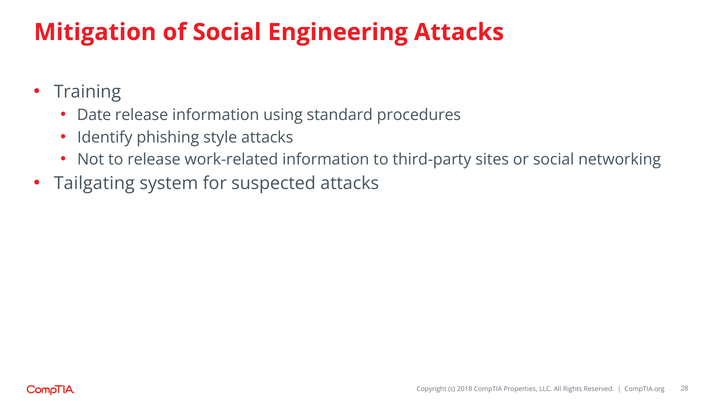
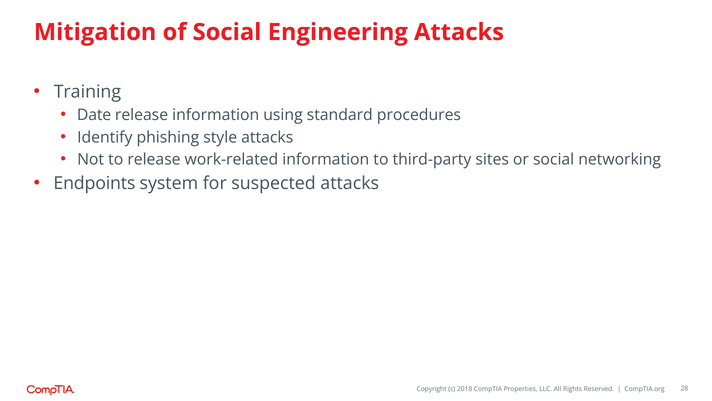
Tailgating: Tailgating -> Endpoints (94, 183)
